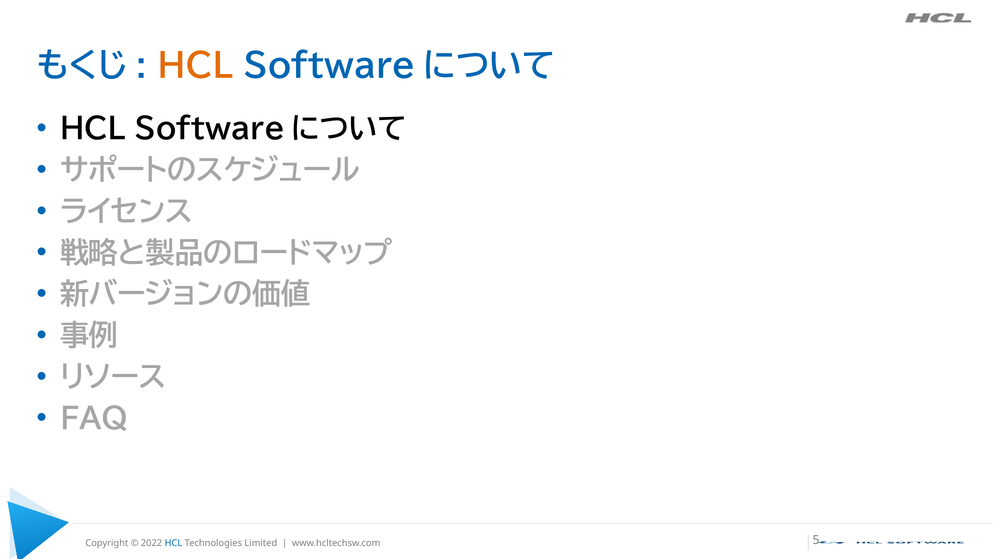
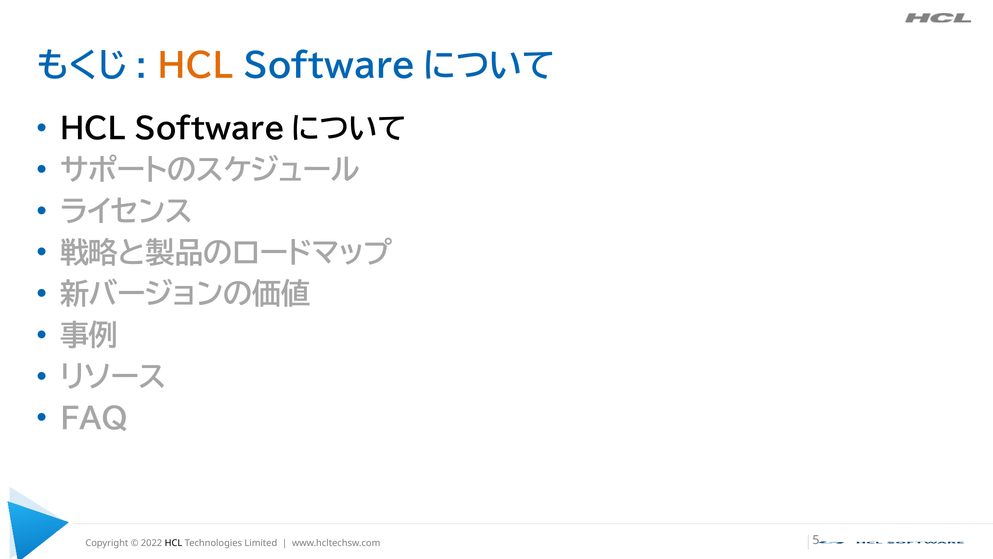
HCL colour: blue -> black (174, 543)
